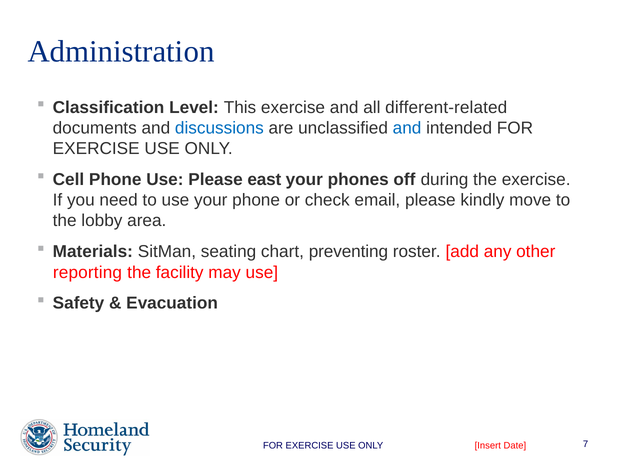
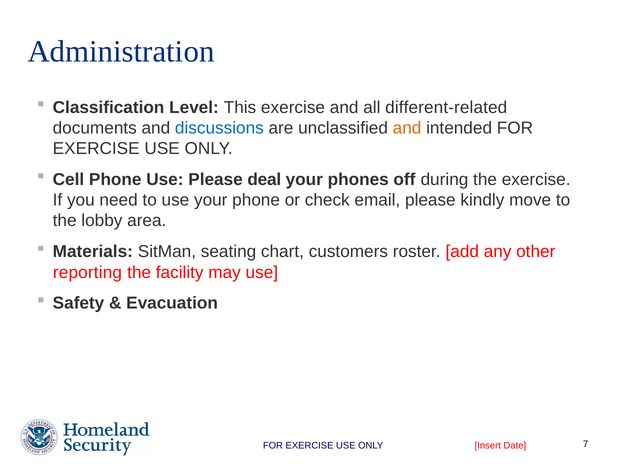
and colour: blue -> orange (407, 128)
east: east -> deal (264, 179)
preventing: preventing -> customers (348, 251)
